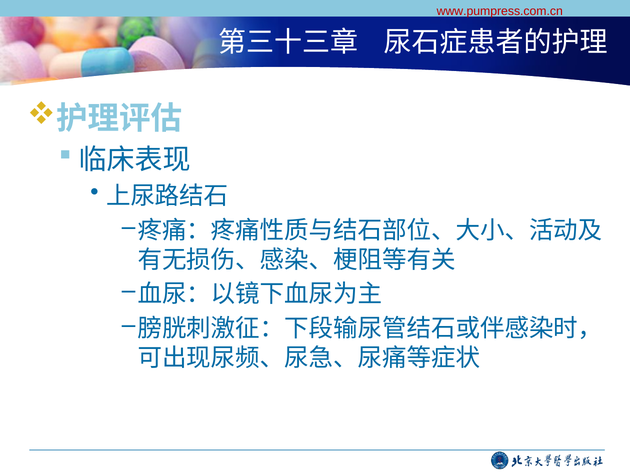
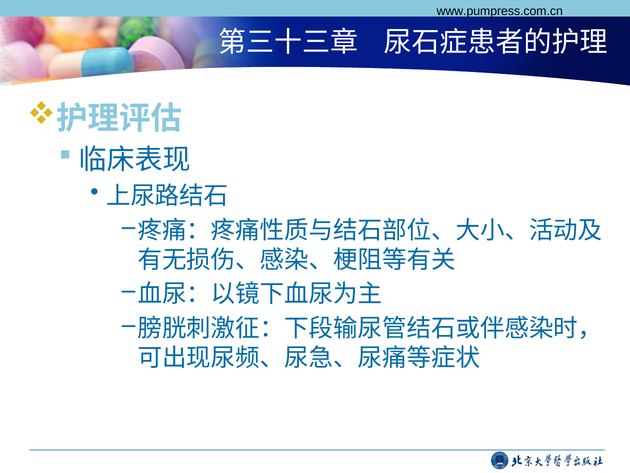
www.pumpress.com.cn colour: red -> black (500, 11)
